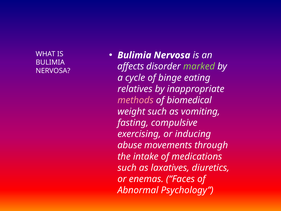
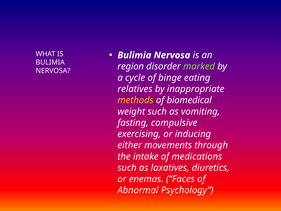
affects: affects -> region (131, 66)
methods colour: pink -> yellow (136, 100)
abuse: abuse -> either (130, 145)
